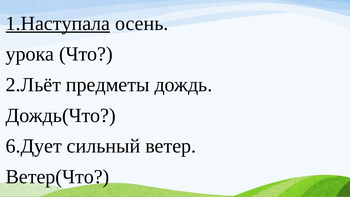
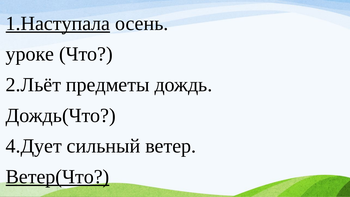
урока: урока -> уроке (30, 54)
6.Дует: 6.Дует -> 4.Дует (34, 146)
Ветер(Что underline: none -> present (57, 177)
